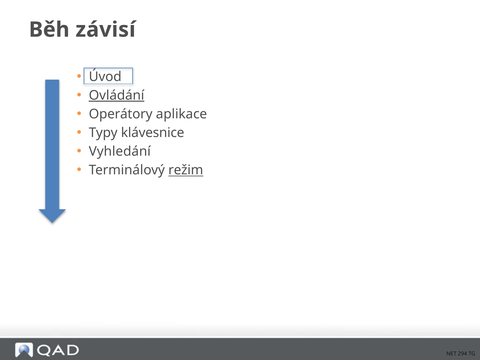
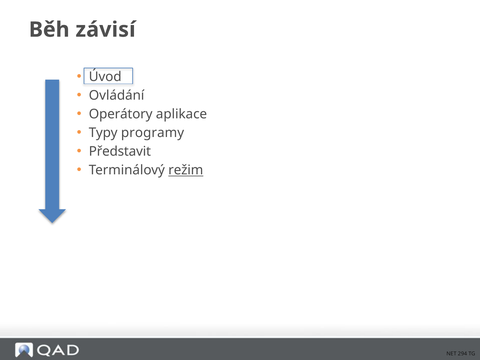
Ovládání underline: present -> none (117, 95)
klávesnice: klávesnice -> programy (153, 133)
Vyhledání: Vyhledání -> Představit (120, 152)
